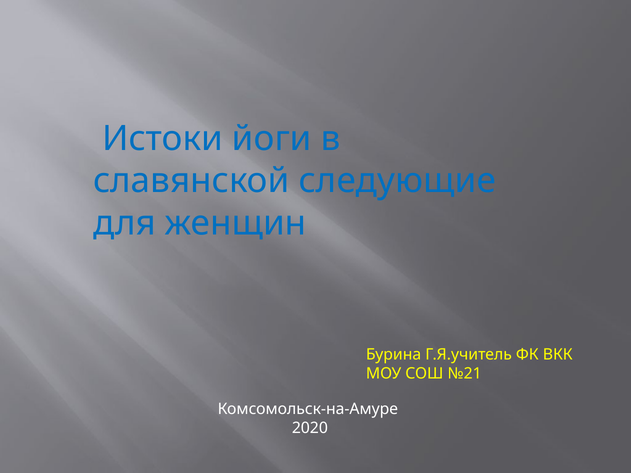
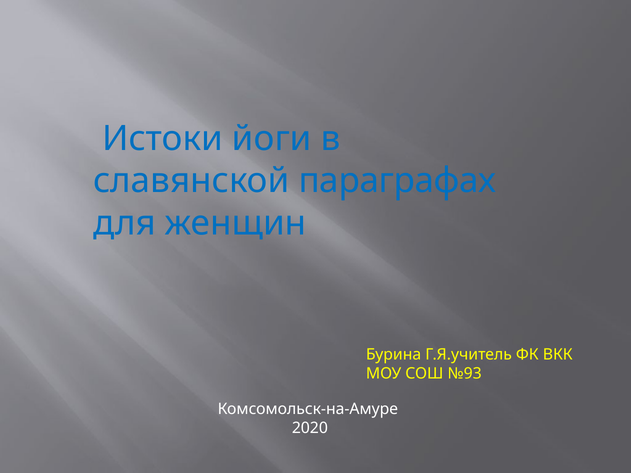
следующие: следующие -> параграфах (397, 181)
№21: №21 -> №93 (465, 374)
